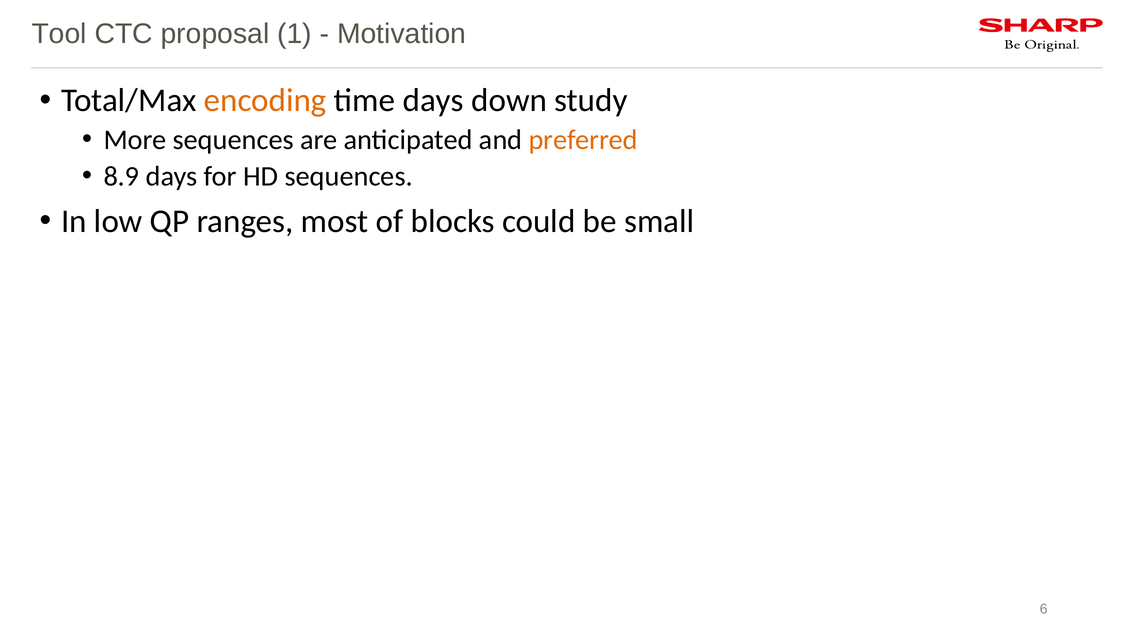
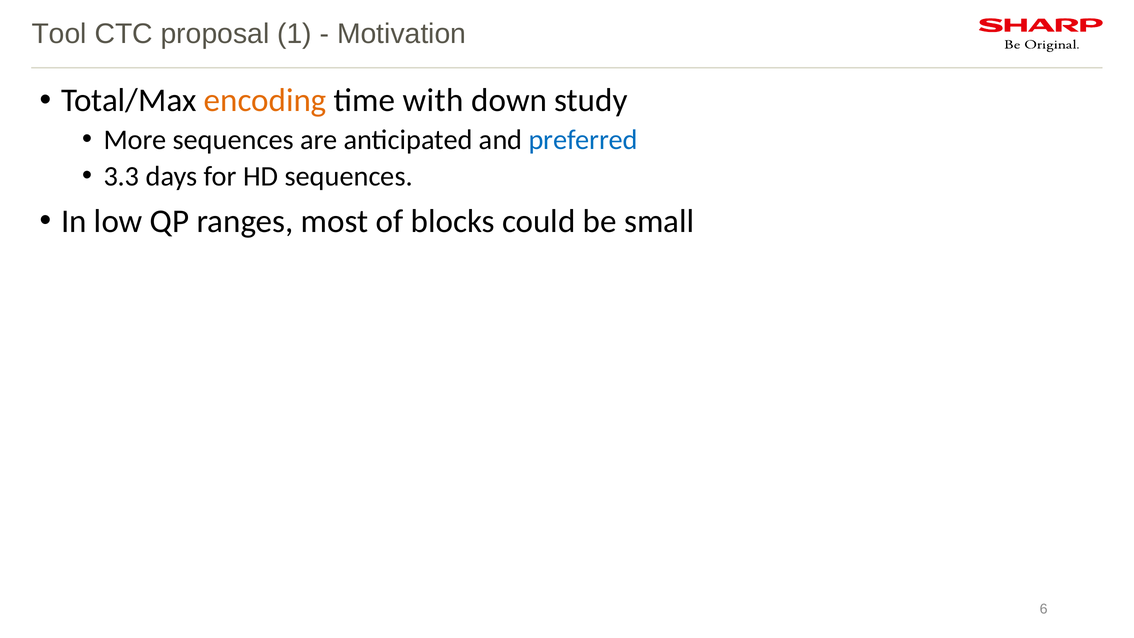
time days: days -> with (433, 101)
preferred colour: orange -> blue (583, 140)
8.9: 8.9 -> 3.3 (121, 176)
